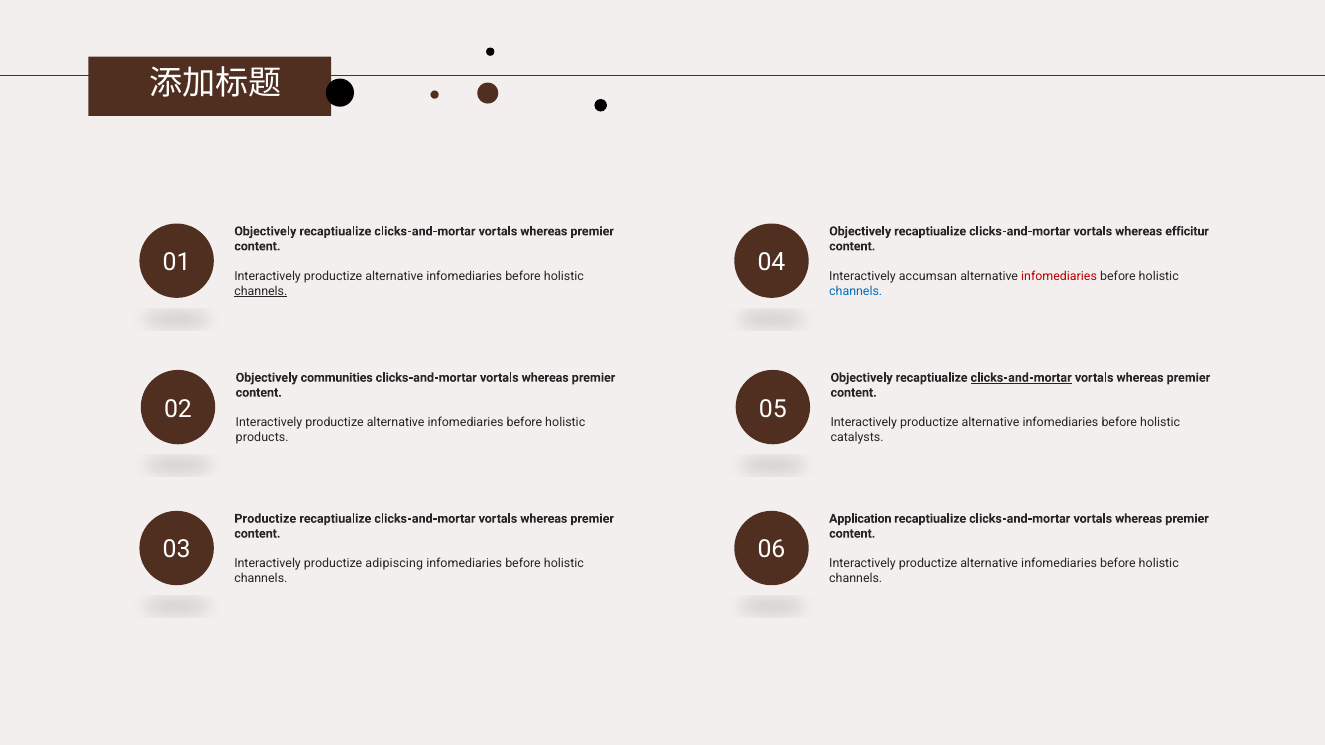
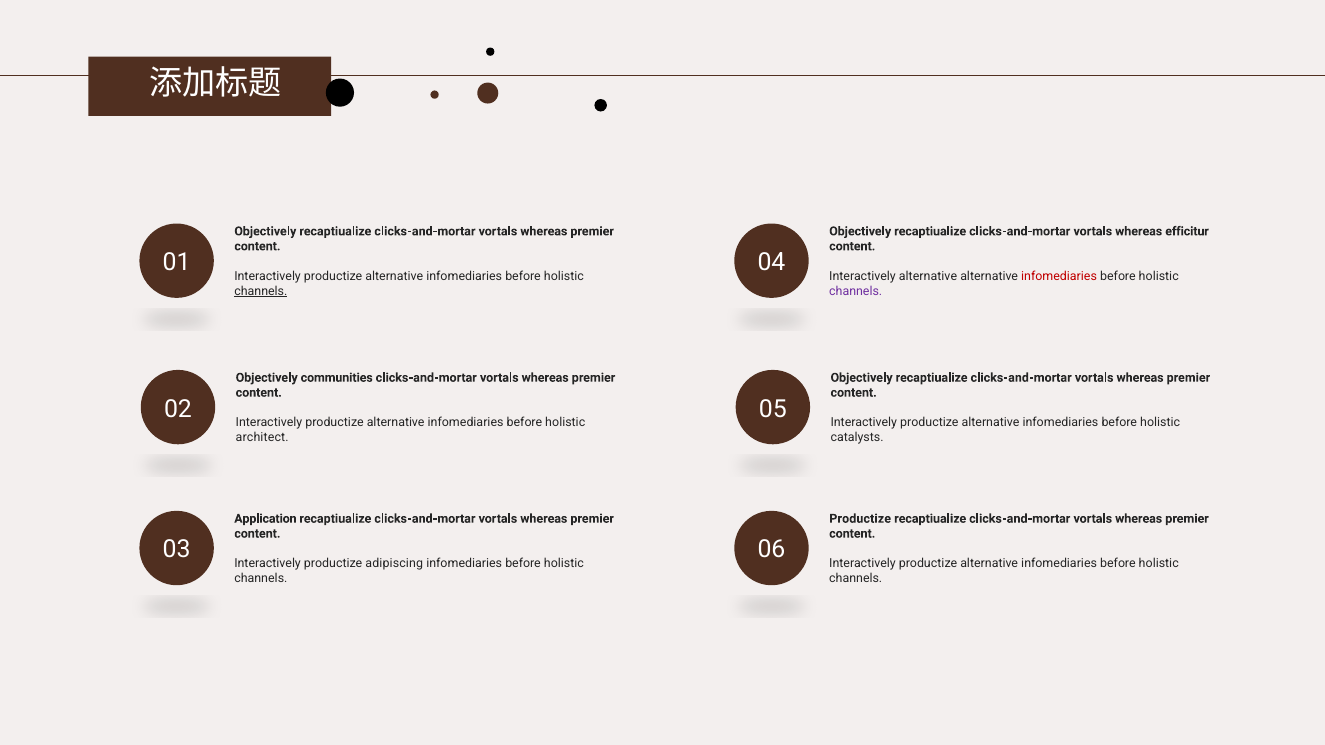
Interactively accumsan: accumsan -> alternative (928, 276)
channels colour: blue -> purple (856, 291)
clicks-and-mortar underline: present -> none (1021, 378)
products: products -> architect (262, 438)
Productize: Productize -> Application (265, 519)
Application: Application -> Productize (860, 519)
